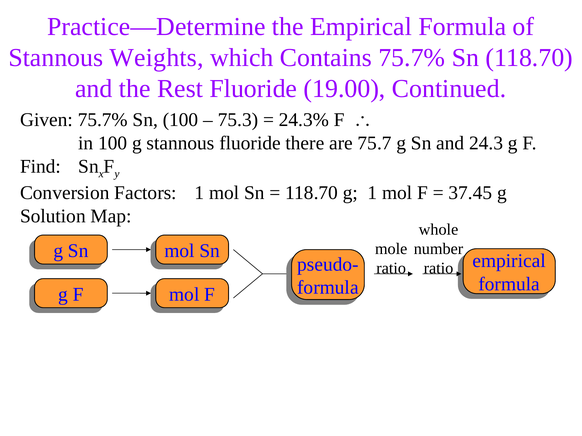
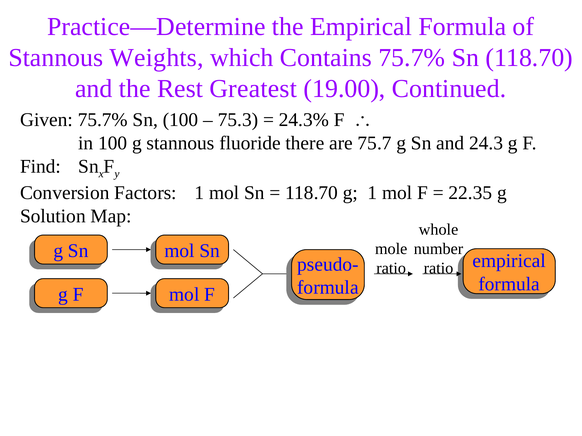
Rest Fluoride: Fluoride -> Greatest (253, 89)
37.45: 37.45 -> 22.35 (470, 193)
